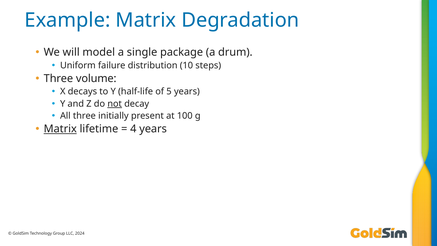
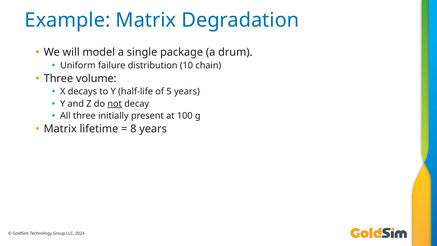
steps: steps -> chain (208, 65)
Matrix underline: present -> none (60, 129)
4: 4 -> 8 (133, 129)
